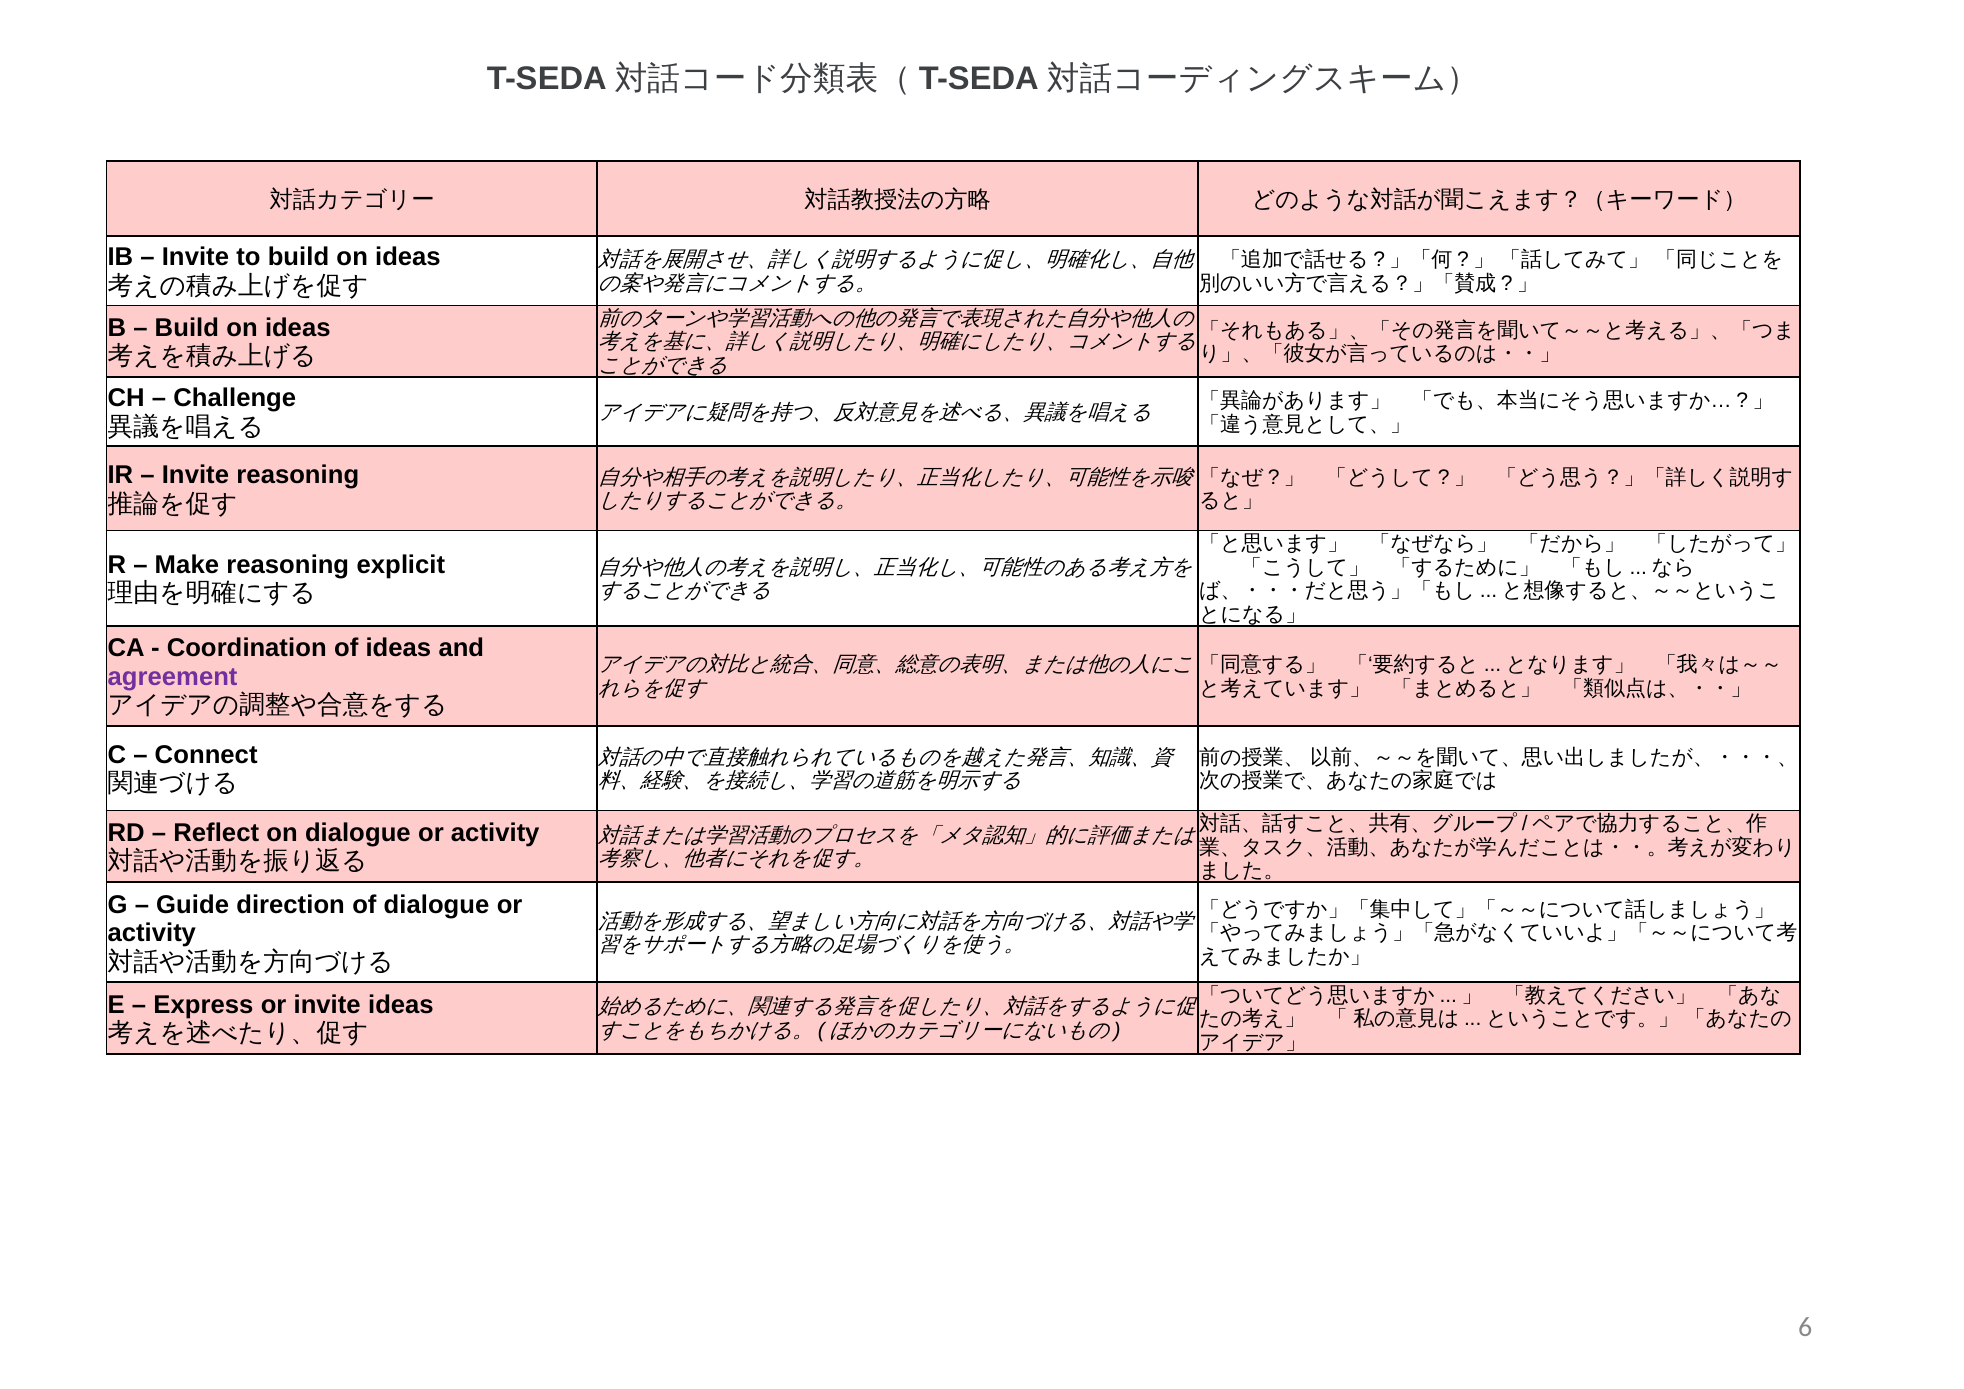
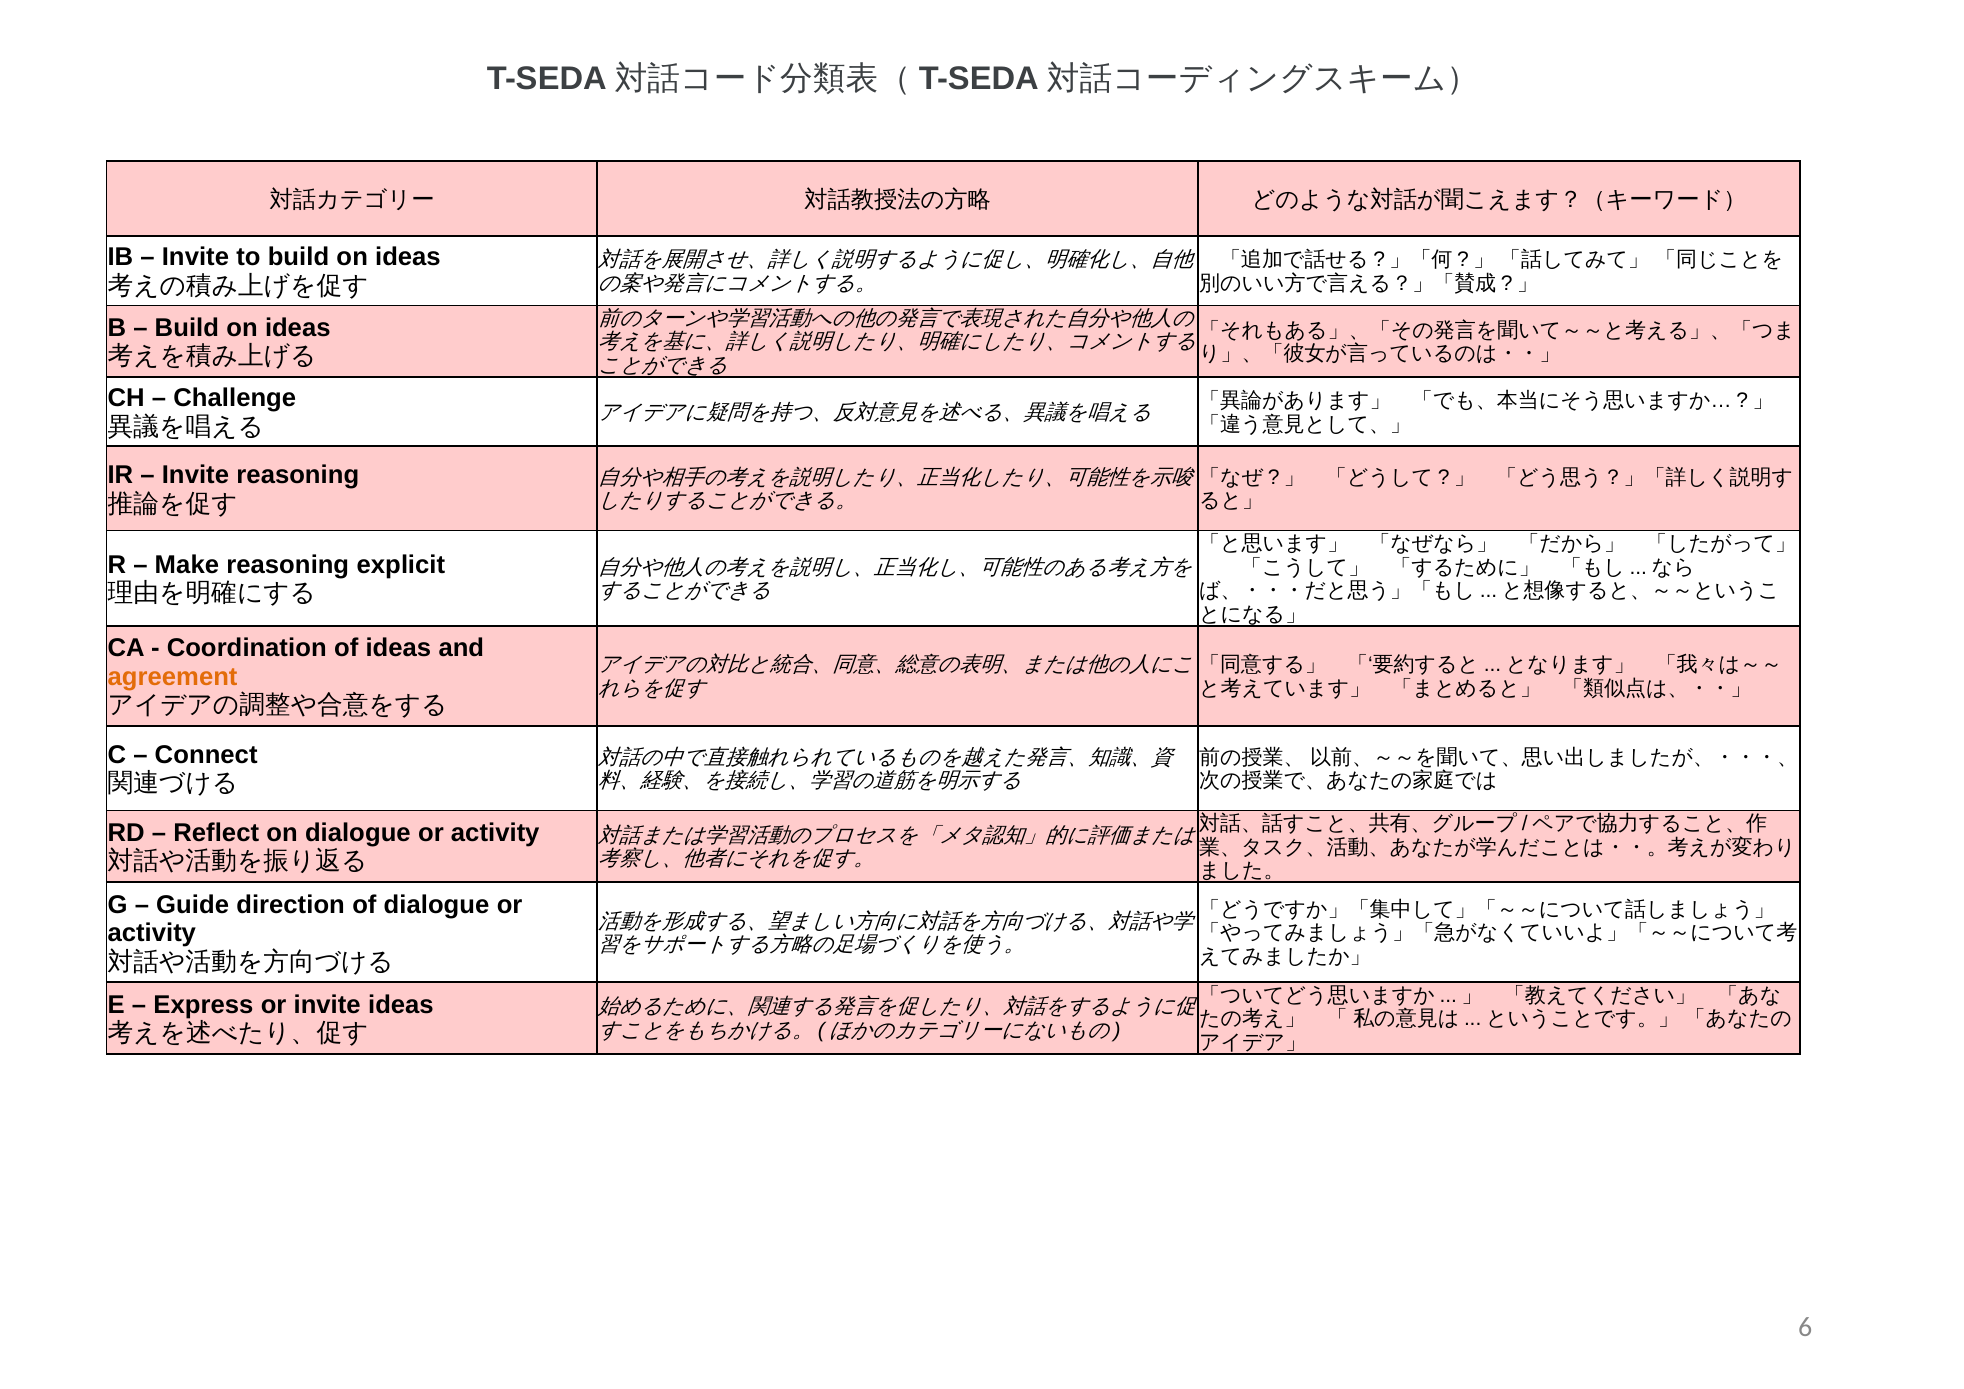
agreement colour: purple -> orange (173, 677)
